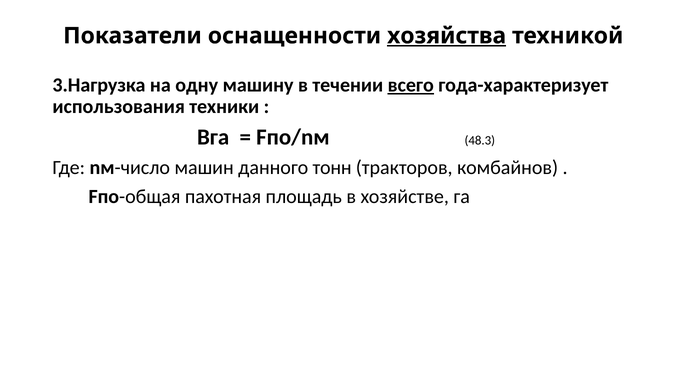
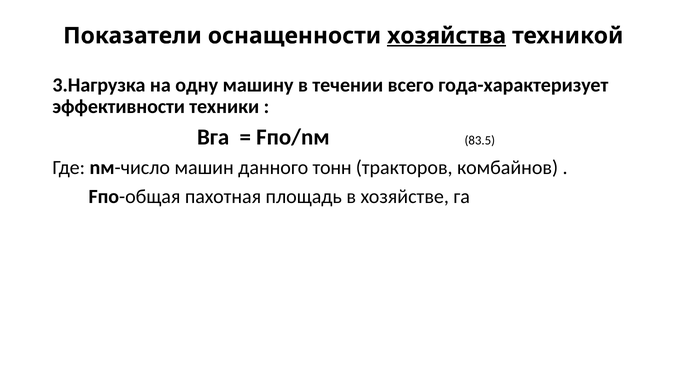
всего underline: present -> none (411, 85)
использования: использования -> эффективности (119, 107)
48.3: 48.3 -> 83.5 (480, 140)
